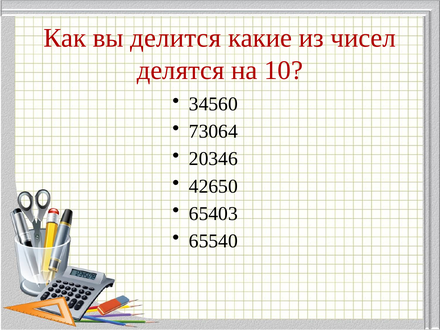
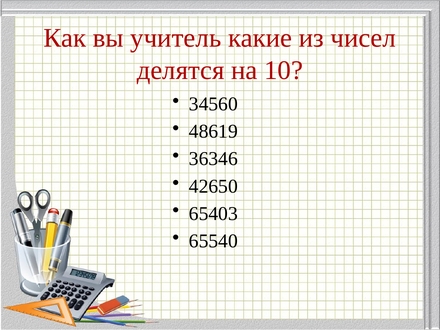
делится: делится -> учитель (176, 38)
73064: 73064 -> 48619 (213, 131)
20346: 20346 -> 36346 (213, 159)
